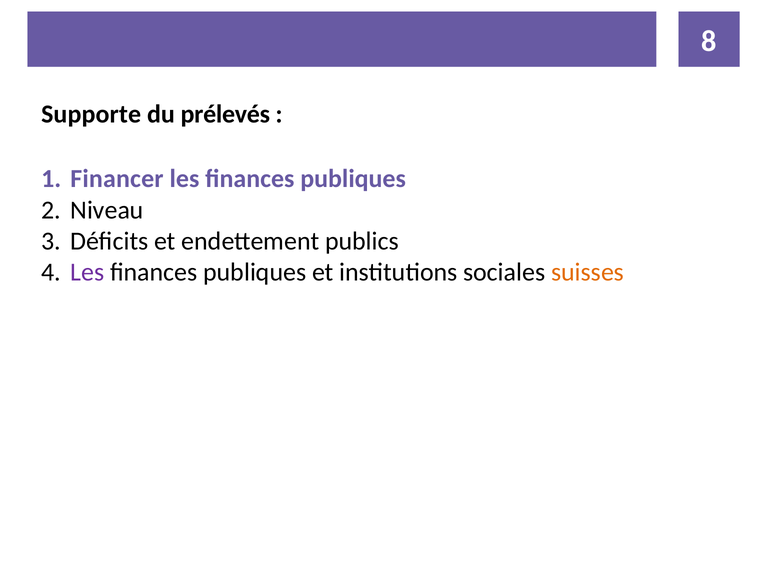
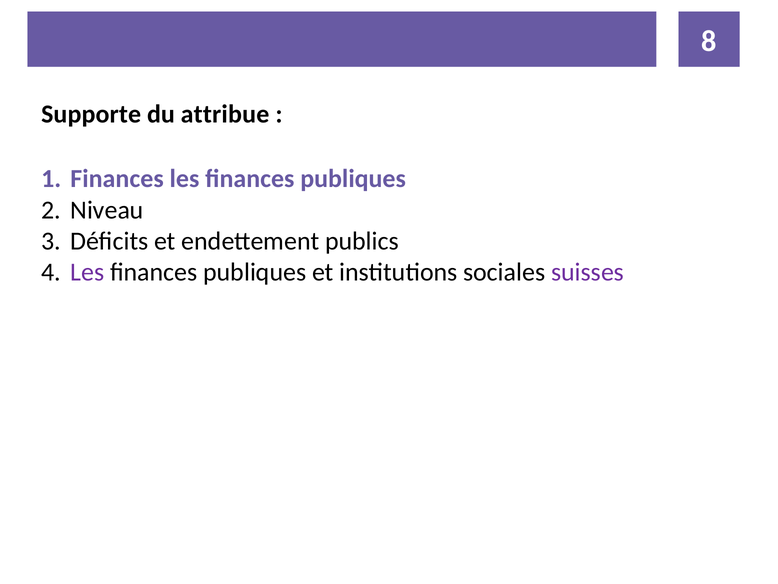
prélevés: prélevés -> attribue (225, 114)
Financer: Financer -> Finances (117, 179)
suisses colour: orange -> purple (588, 272)
